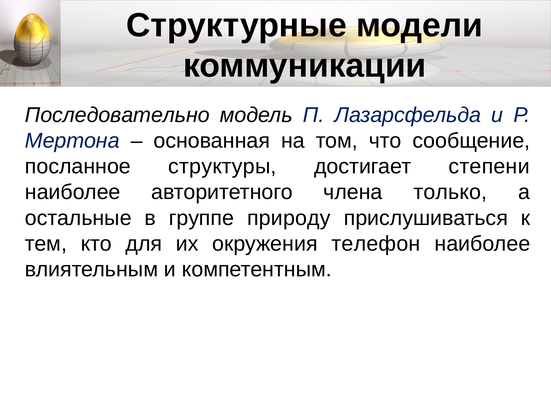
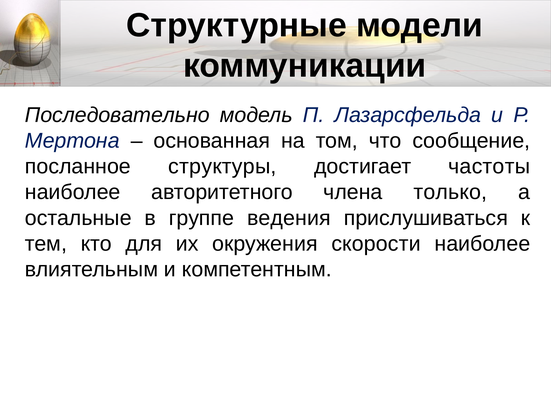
степени: степени -> частоты (489, 167)
природу: природу -> ведения (289, 218)
телефон: телефон -> скорости (376, 244)
